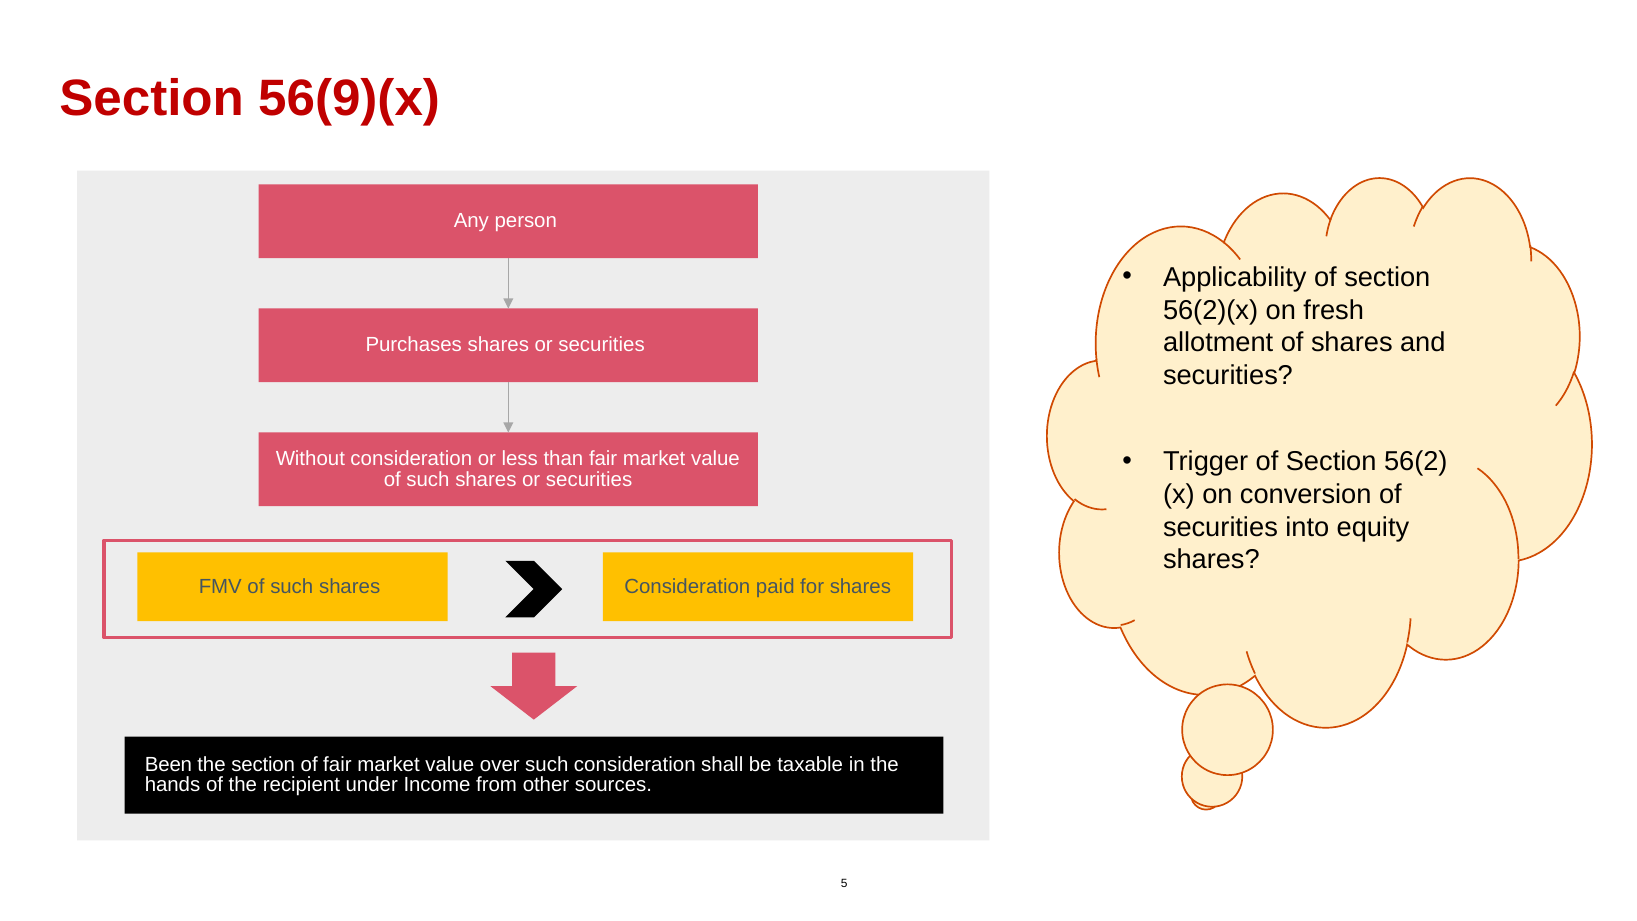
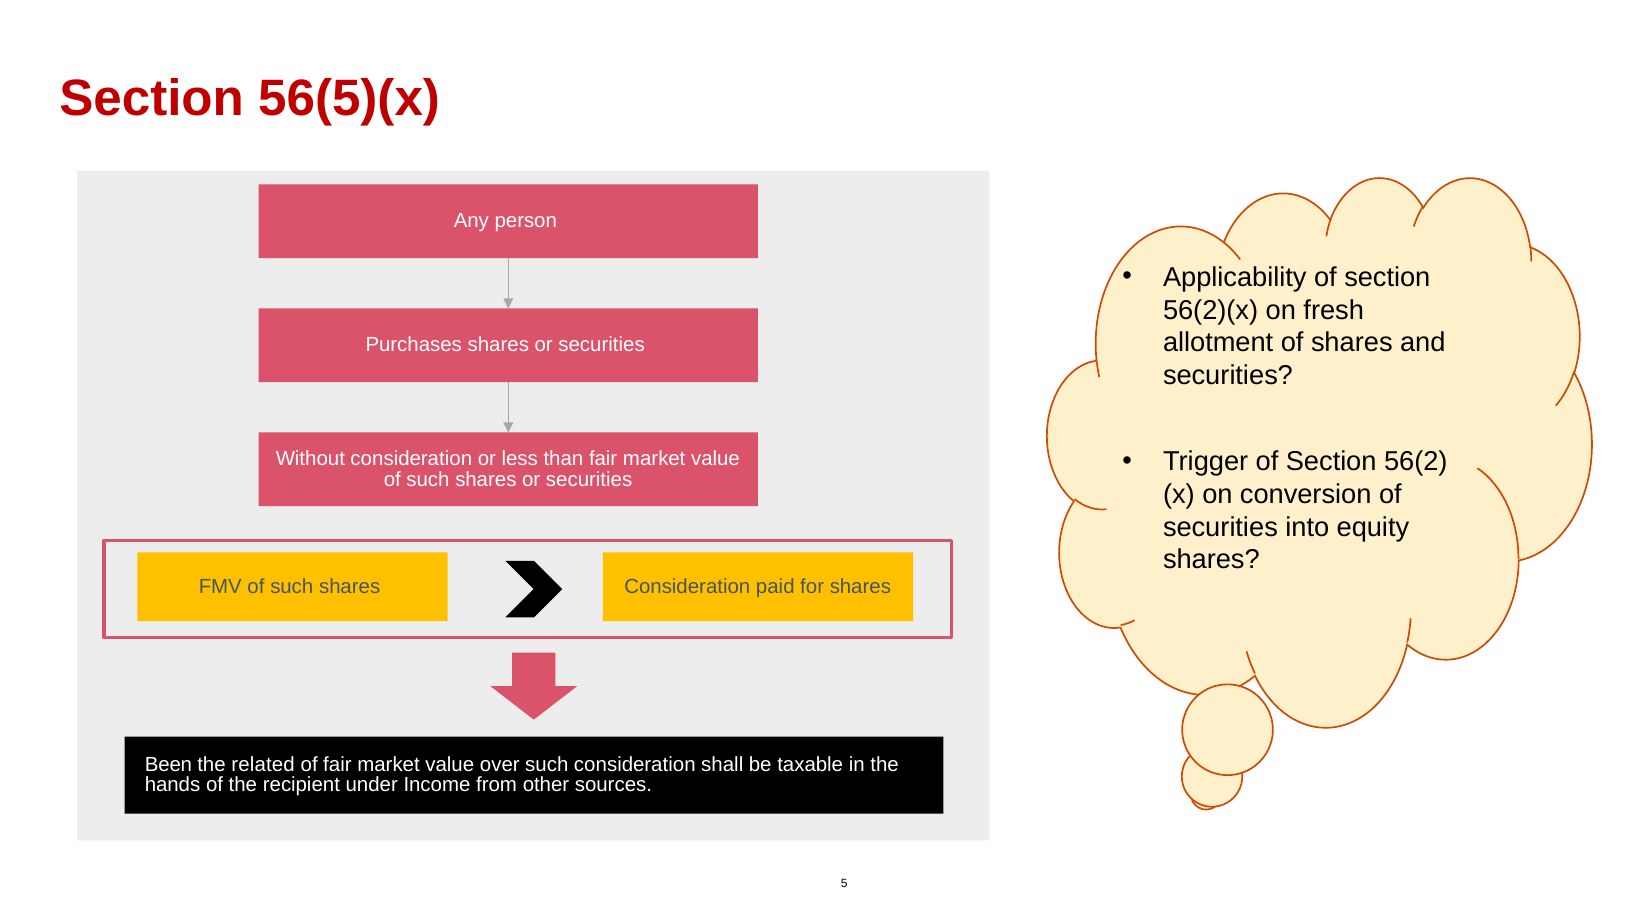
56(9)(x: 56(9)(x -> 56(5)(x (349, 99)
the section: section -> related (263, 764)
